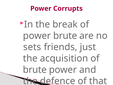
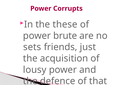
break: break -> these (65, 24)
brute: brute -> lousy (35, 70)
